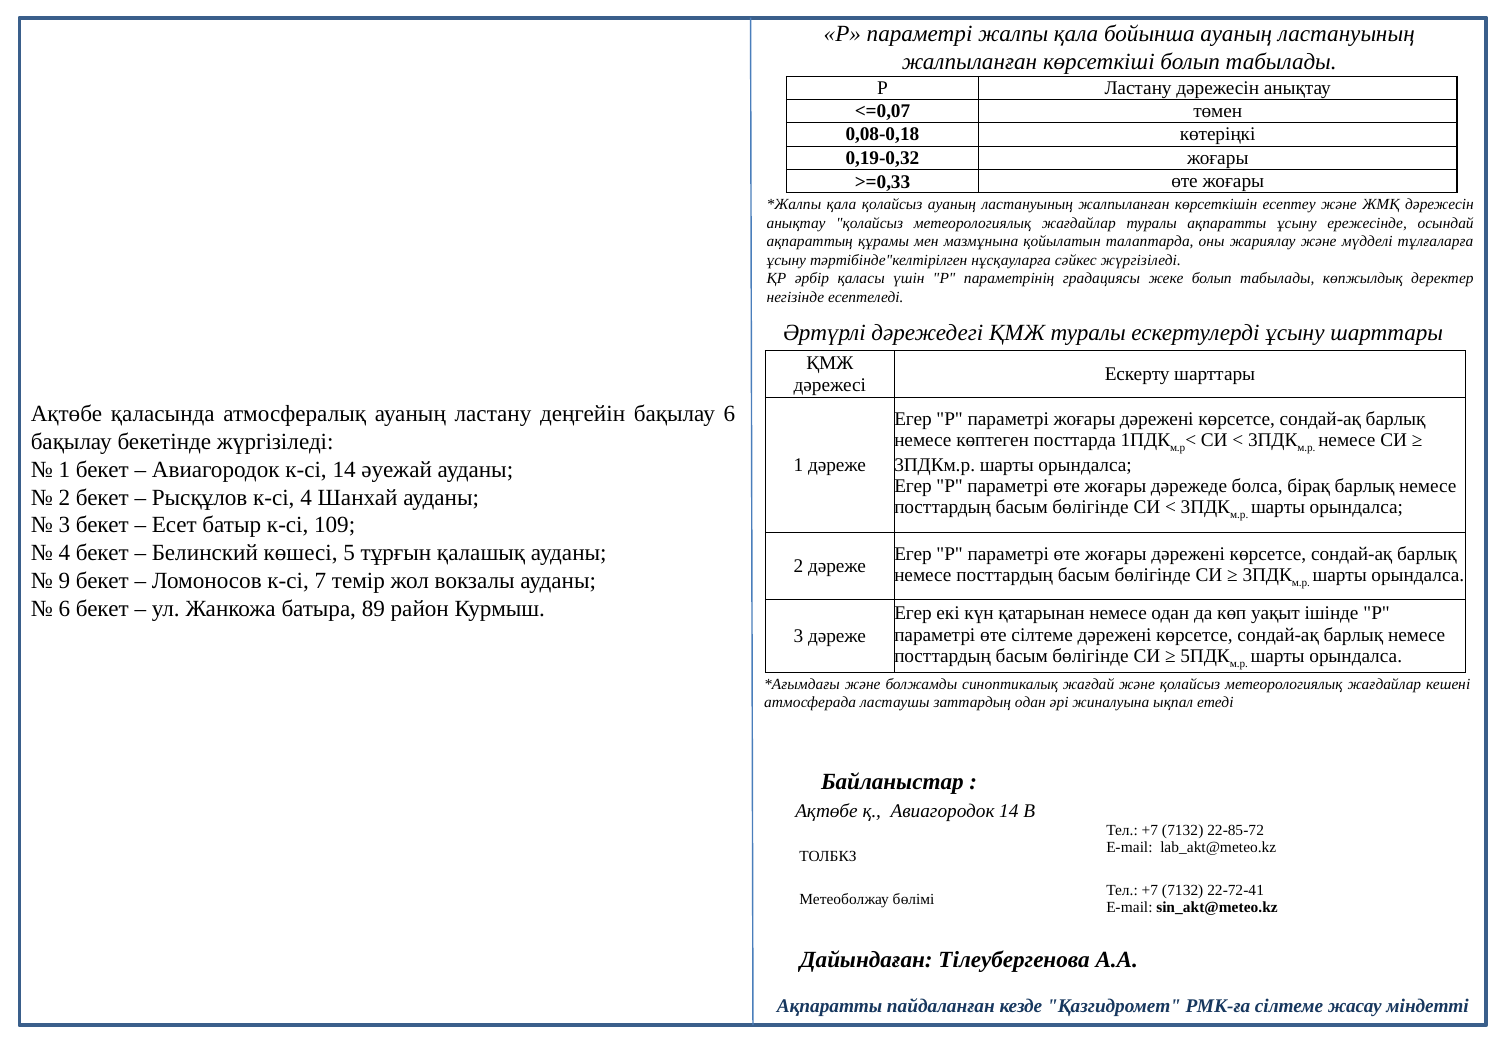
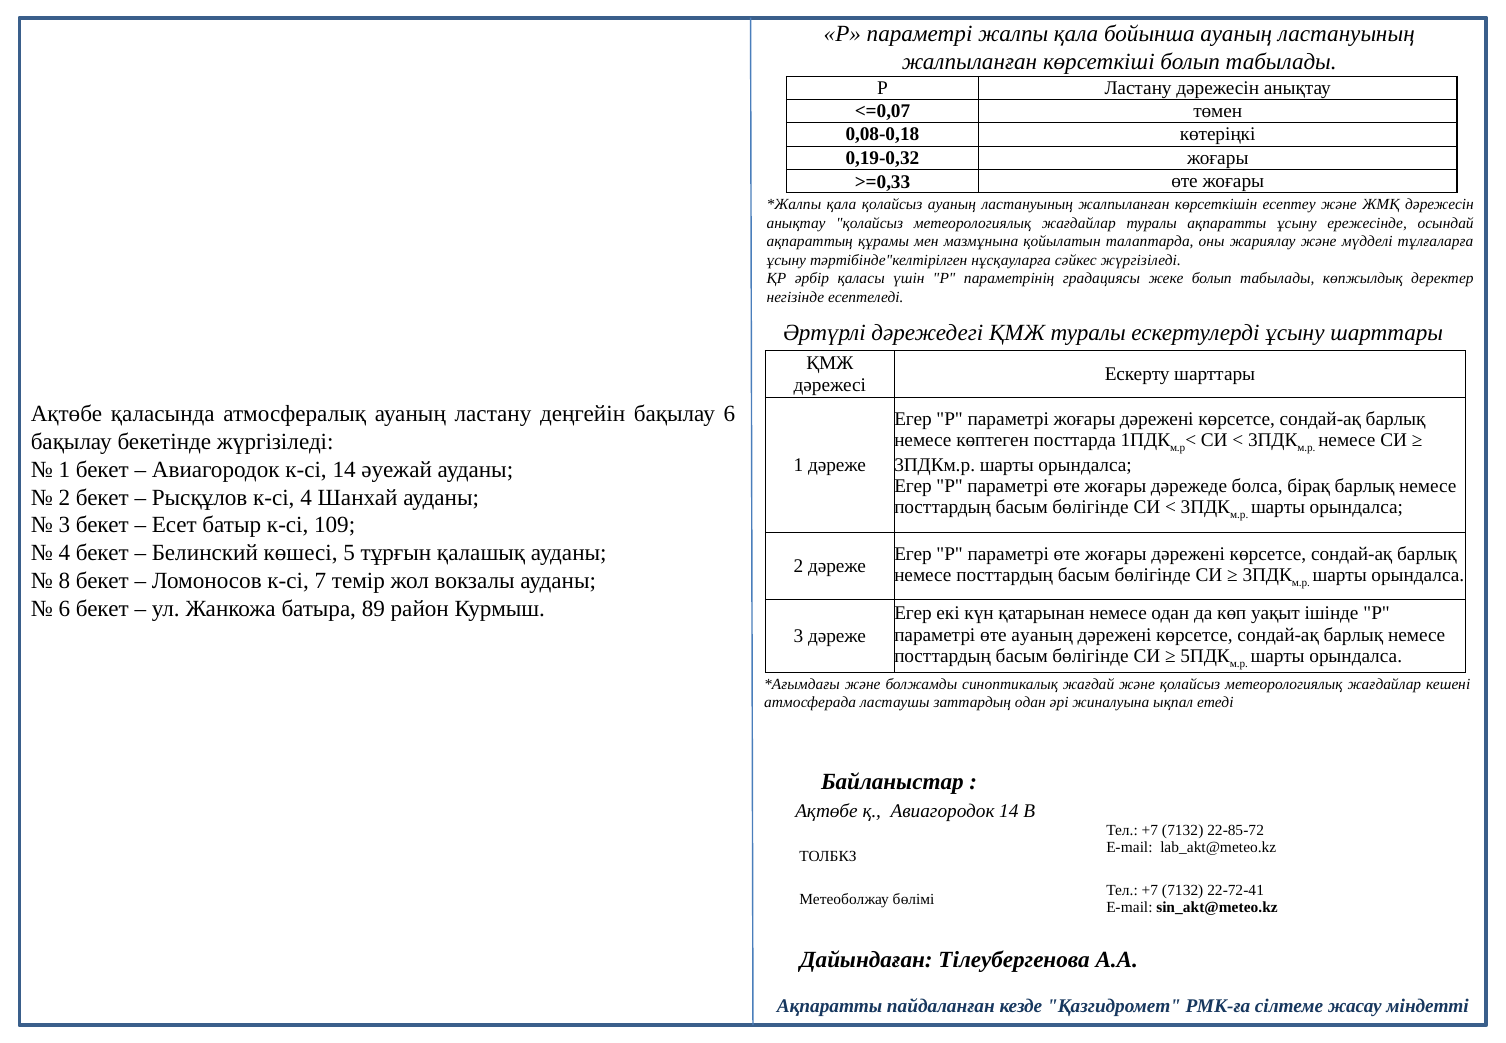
9: 9 -> 8 (64, 581)
өте сілтеме: сілтеме -> ауаның (1042, 635)
